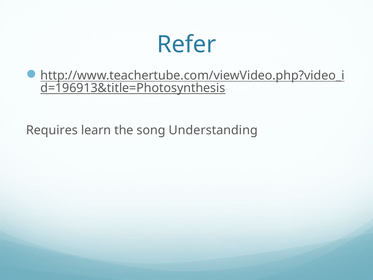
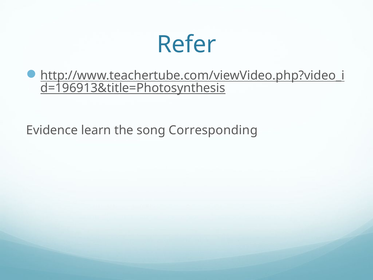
Requires: Requires -> Evidence (52, 130)
Understanding: Understanding -> Corresponding (213, 130)
